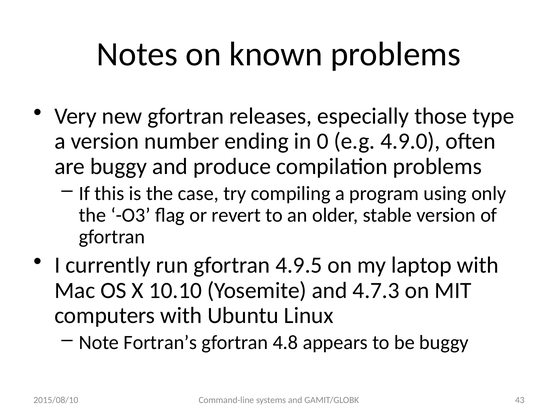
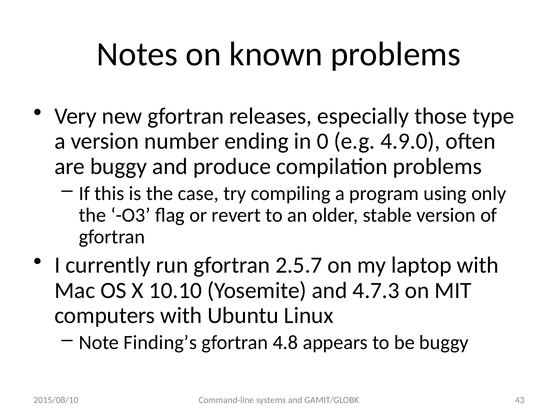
4.9.5: 4.9.5 -> 2.5.7 (299, 265)
Fortran’s: Fortran’s -> Finding’s (160, 342)
